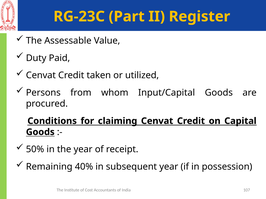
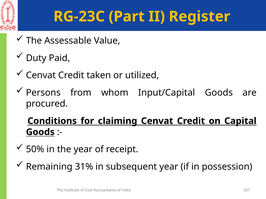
40%: 40% -> 31% (84, 167)
